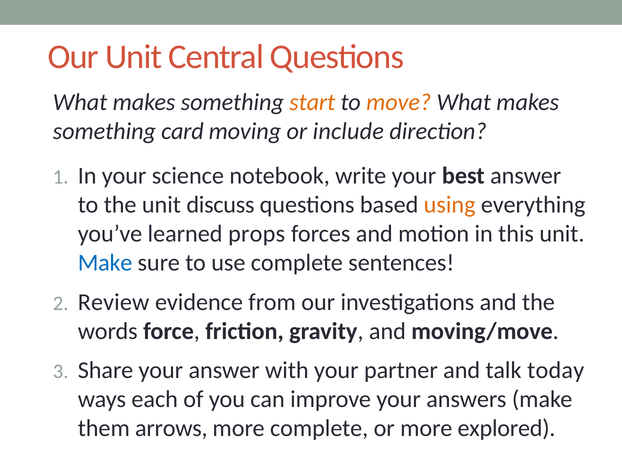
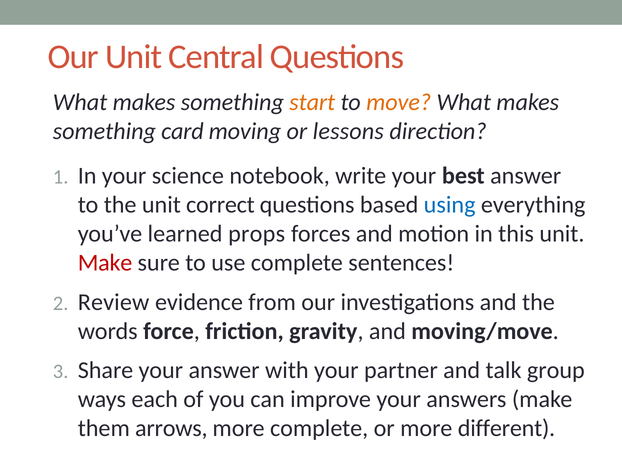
include: include -> lessons (348, 131)
discuss: discuss -> correct (220, 205)
using colour: orange -> blue (450, 205)
Make colour: blue -> red (105, 263)
today: today -> group (556, 371)
explored: explored -> different (506, 429)
